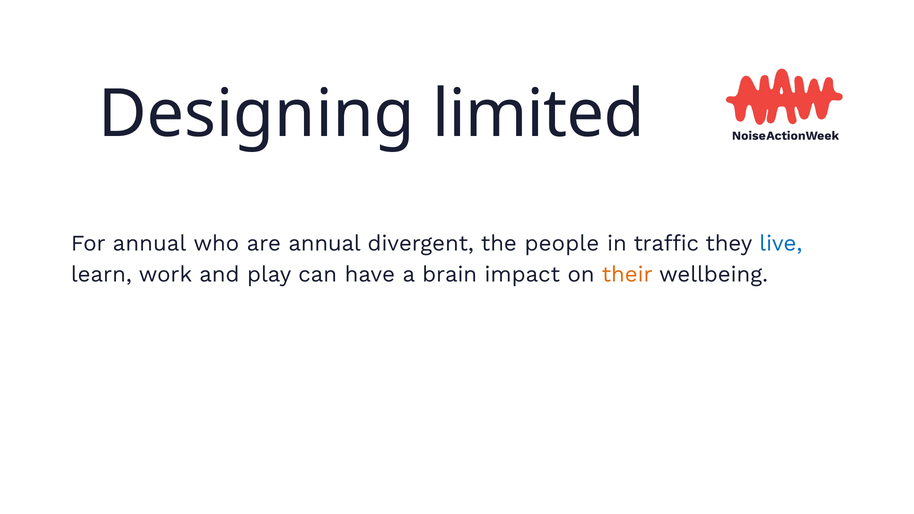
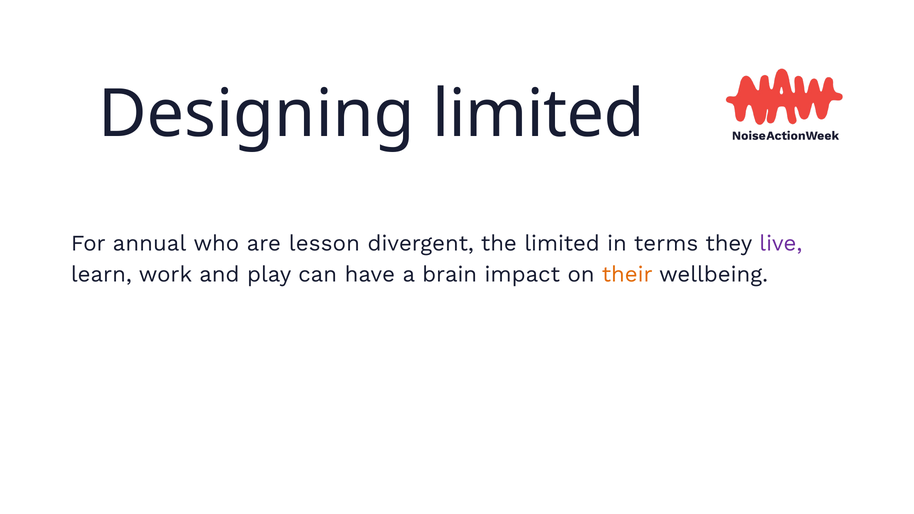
are annual: annual -> lesson (324, 243)
the people: people -> limited (562, 243)
traffic: traffic -> terms (666, 243)
live colour: blue -> purple (781, 243)
